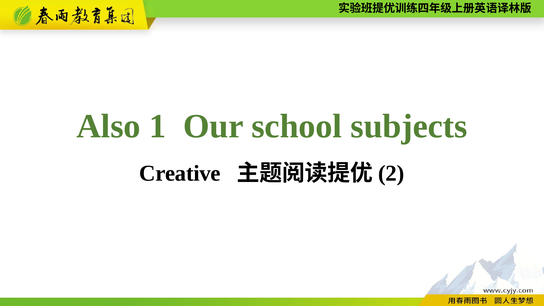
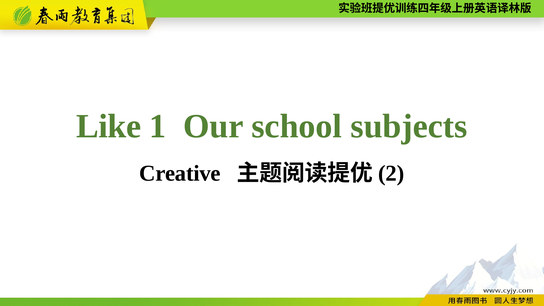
Also: Also -> Like (109, 126)
